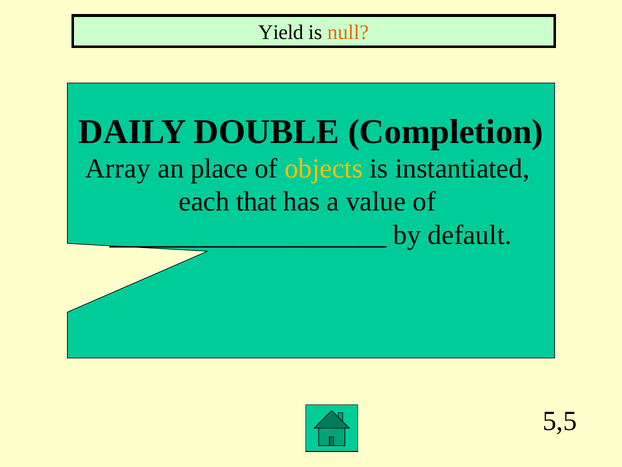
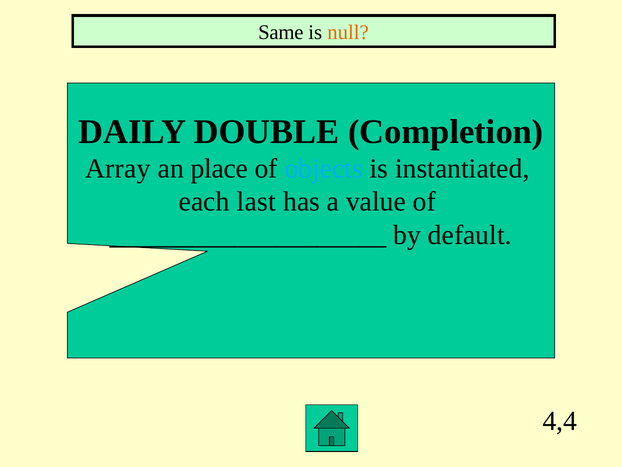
Yield: Yield -> Same (281, 32)
objects colour: yellow -> light blue (324, 168)
that: that -> last (256, 201)
5,5: 5,5 -> 4,4 (560, 421)
